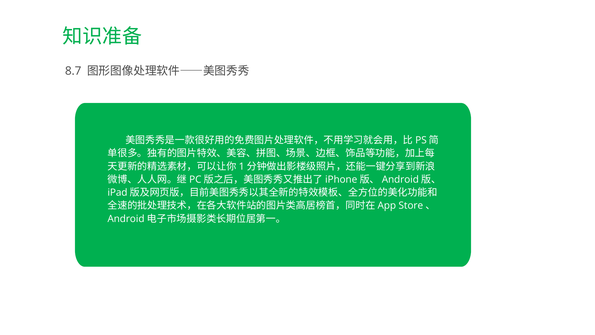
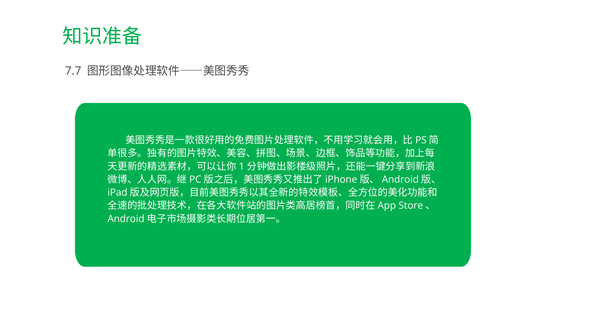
8.7: 8.7 -> 7.7 (73, 71)
